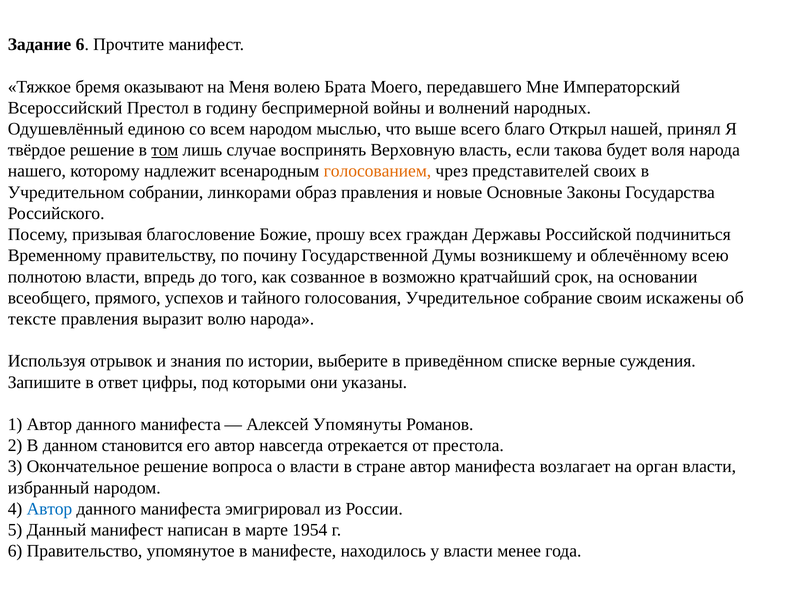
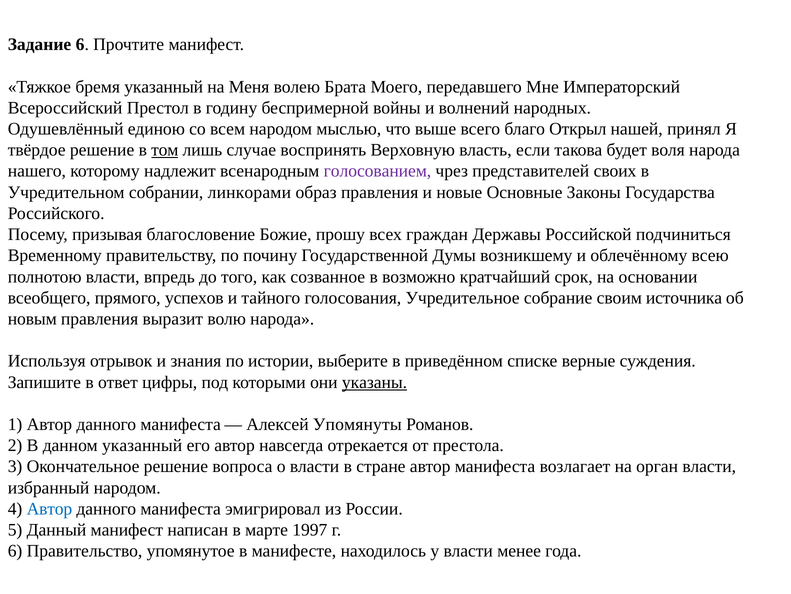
бремя оказывают: оказывают -> указанный (164, 87)
голосованием colour: orange -> purple (377, 171)
искажены: искажены -> источника (684, 297)
тексте: тексте -> новым (32, 319)
указаны underline: none -> present (375, 382)
данном становится: становится -> указанный (142, 445)
1954: 1954 -> 1997 (310, 529)
